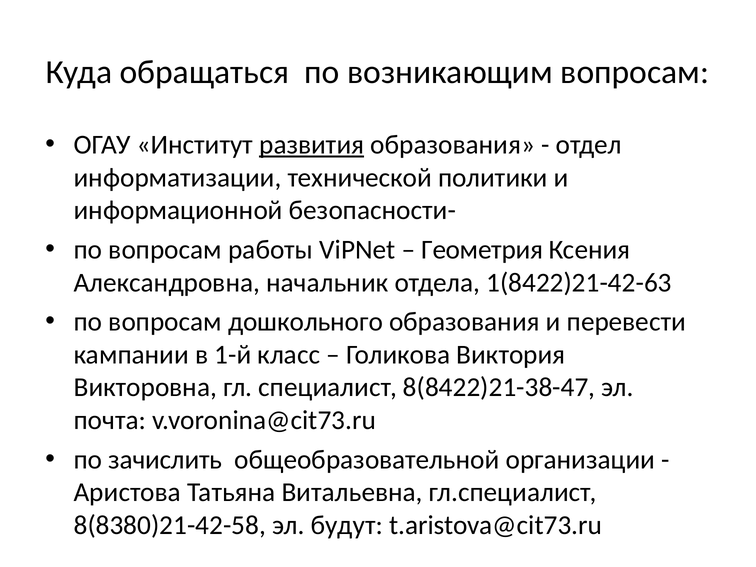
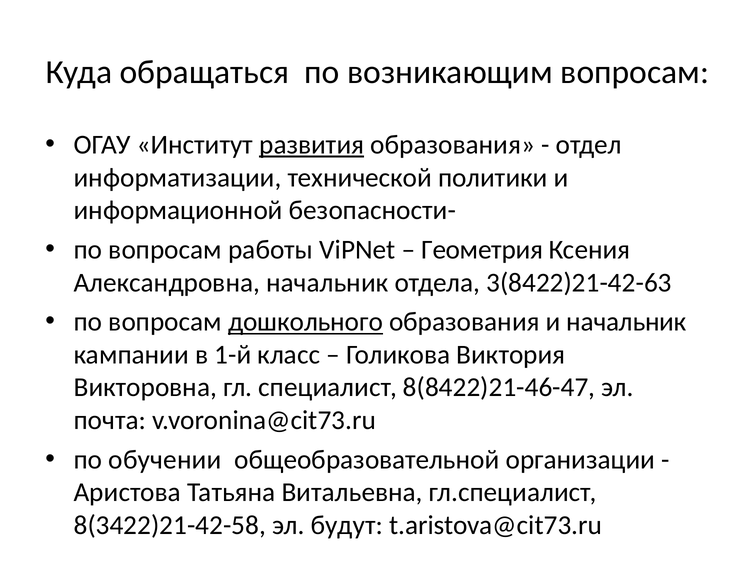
1(8422)21-42-63: 1(8422)21-42-63 -> 3(8422)21-42-63 (579, 282)
дошкольного underline: none -> present (306, 322)
и перевести: перевести -> начальник (626, 322)
8(8422)21-38-47: 8(8422)21-38-47 -> 8(8422)21-46-47 (499, 387)
зачислить: зачислить -> обучении (165, 460)
8(8380)21-42-58: 8(8380)21-42-58 -> 8(3422)21-42-58 (170, 525)
